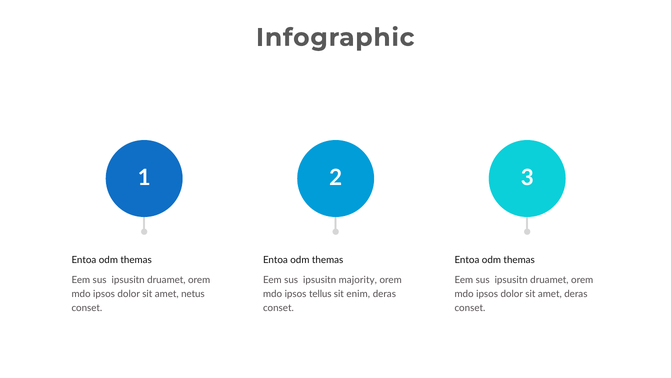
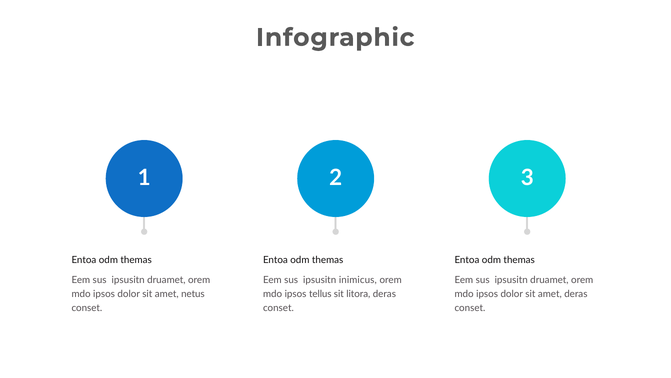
majority: majority -> inimicus (358, 280)
enim: enim -> litora (358, 294)
